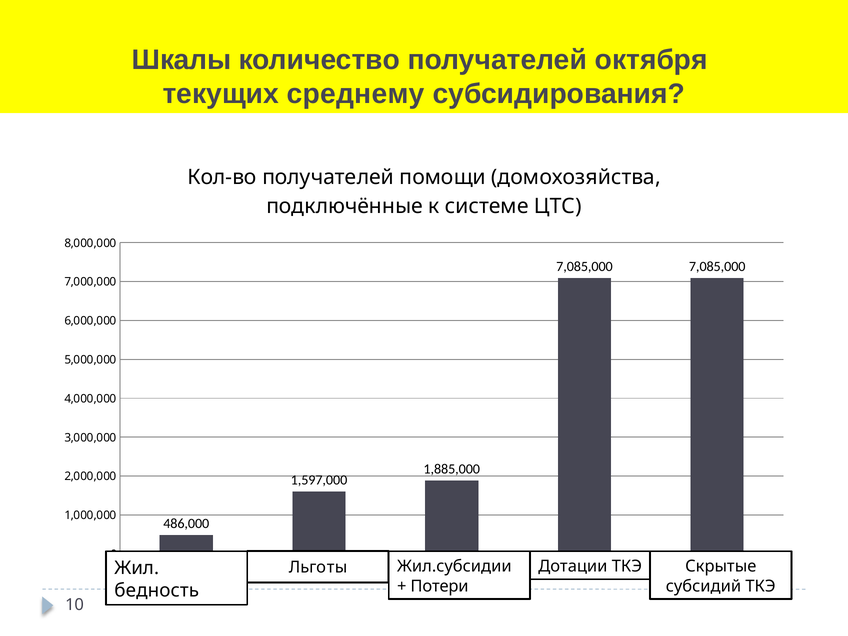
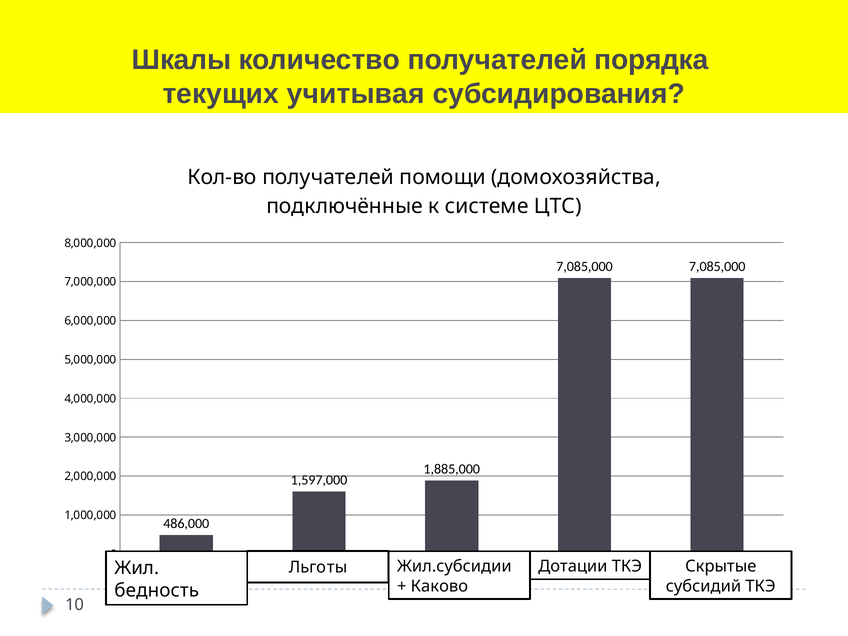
октября: октября -> порядка (651, 60)
среднему: среднему -> учитывая (356, 94)
Потери: Потери -> Каково (439, 586)
